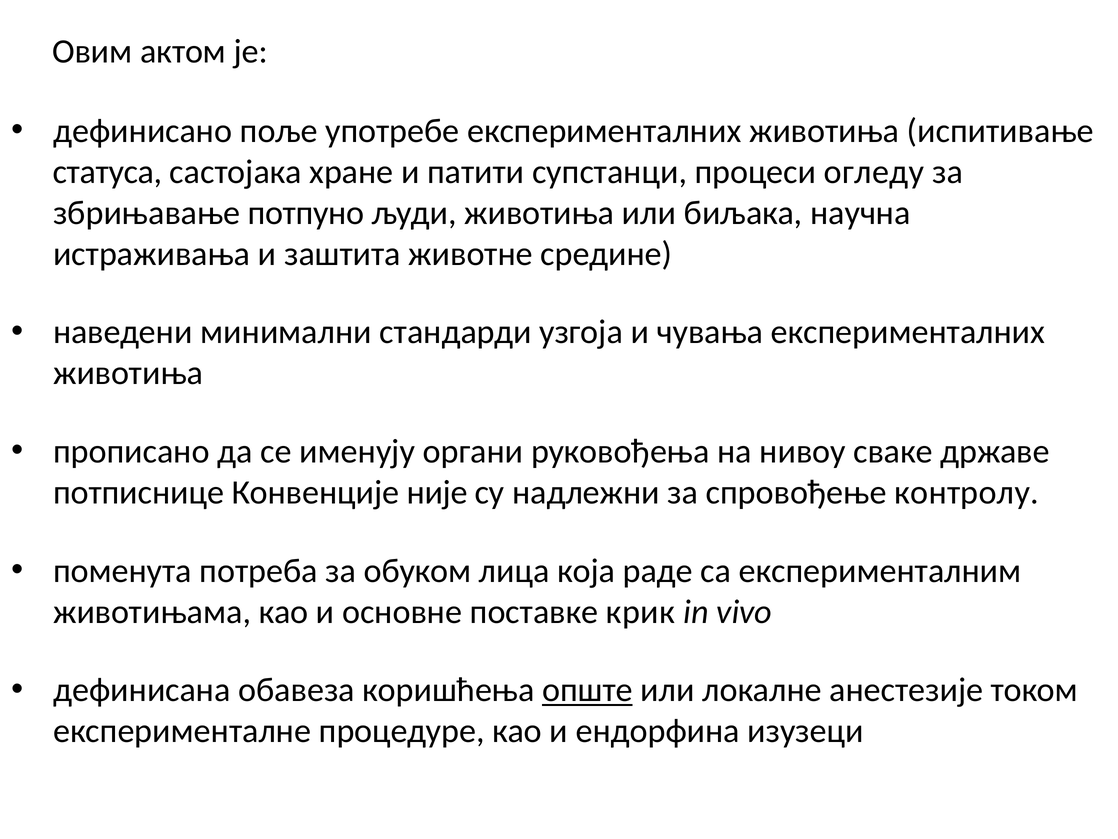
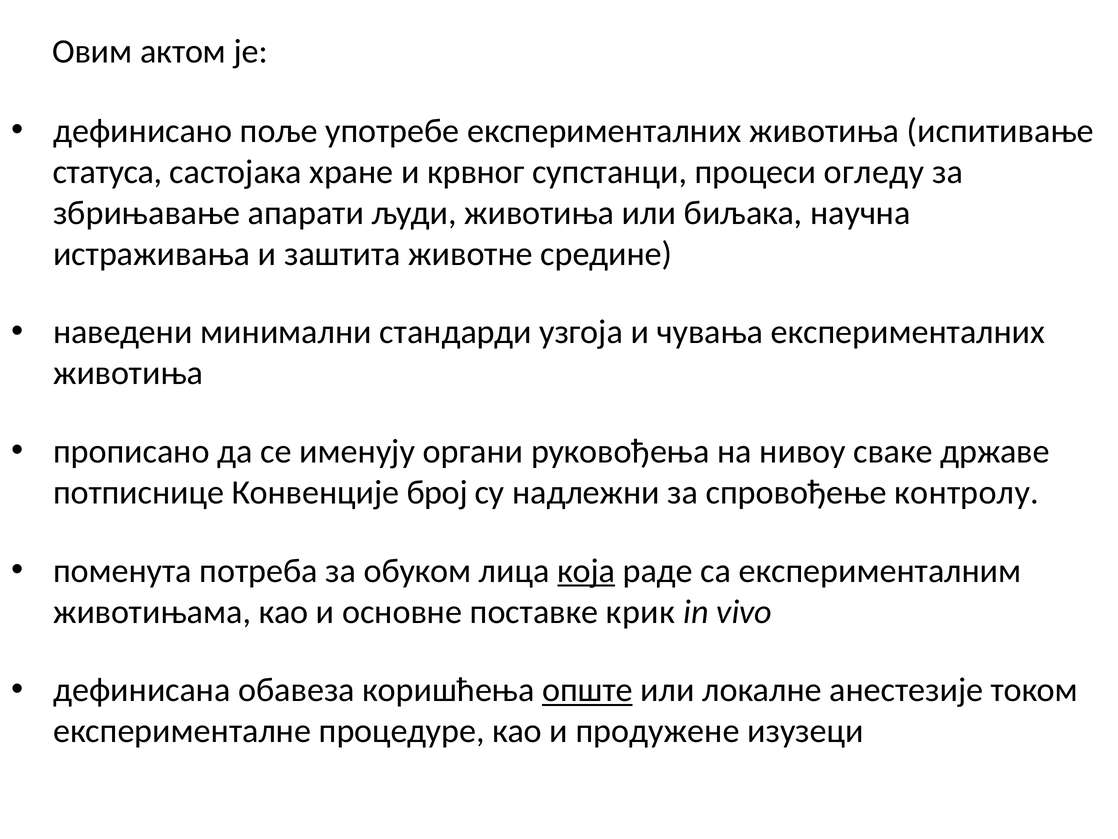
патити: патити -> крвног (476, 172)
потпуно: потпуно -> апарати (306, 213)
није: није -> број (437, 492)
која underline: none -> present (586, 570)
ендорфина: ендорфина -> продужене (658, 731)
